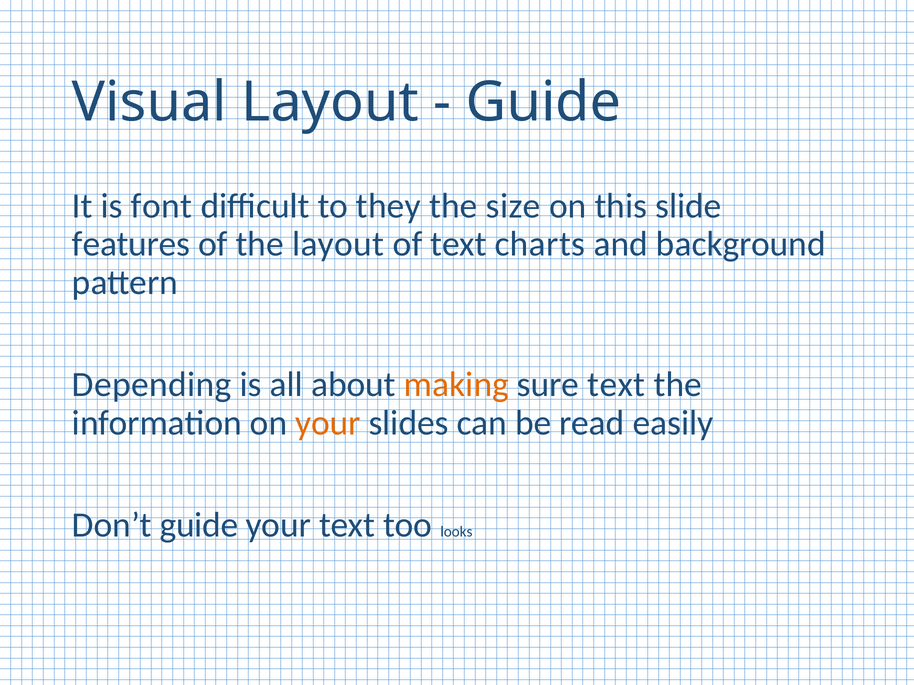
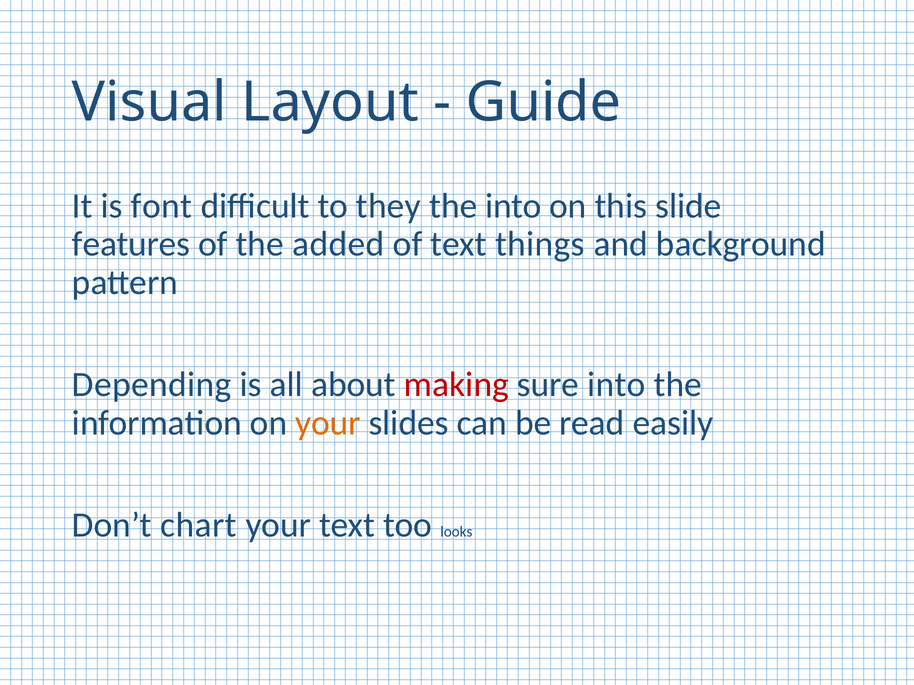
the size: size -> into (514, 206)
the layout: layout -> added (338, 244)
charts: charts -> things (540, 244)
making colour: orange -> red (456, 385)
sure text: text -> into (616, 385)
Don’t guide: guide -> chart (199, 526)
